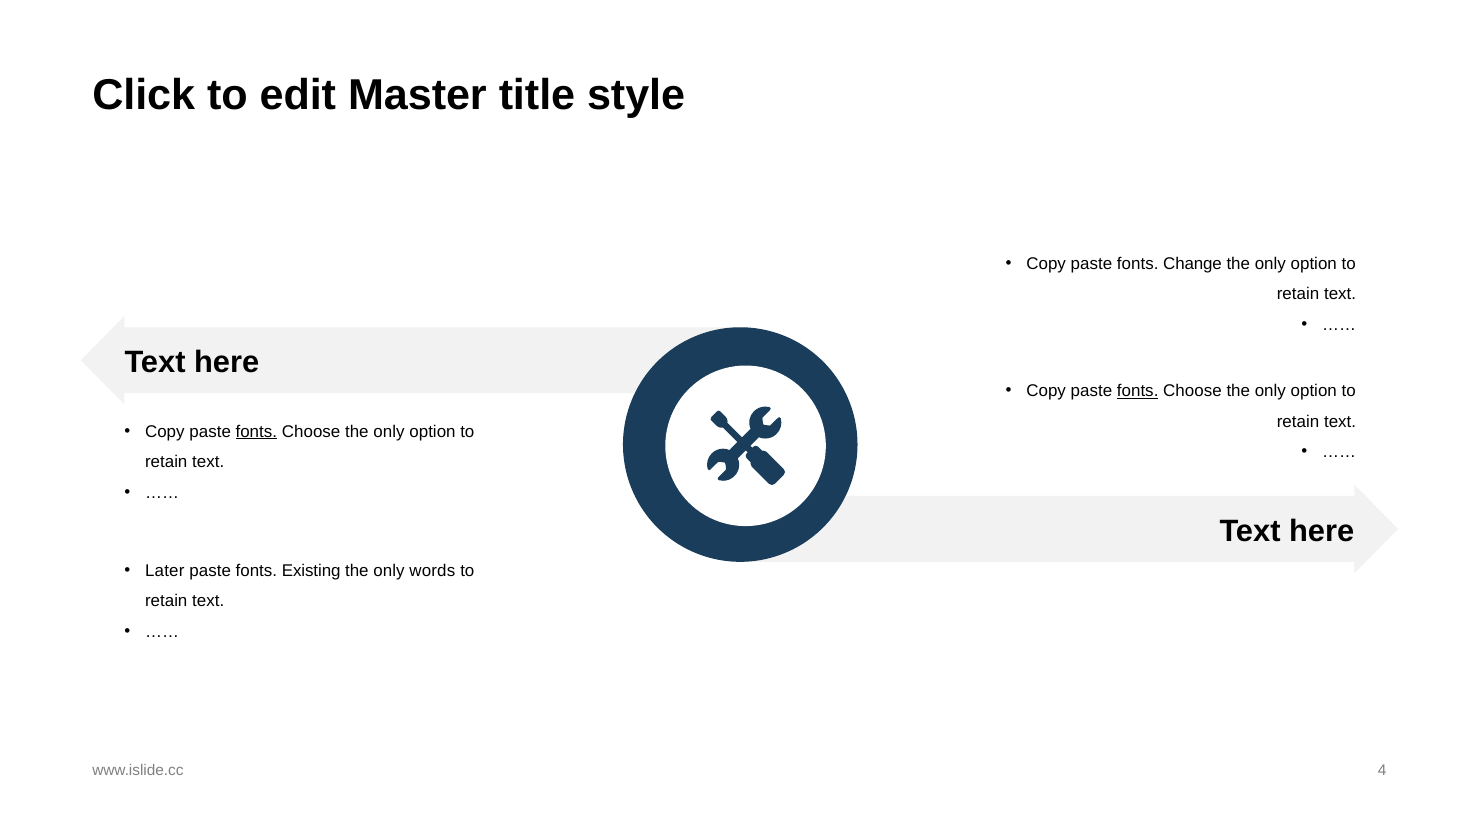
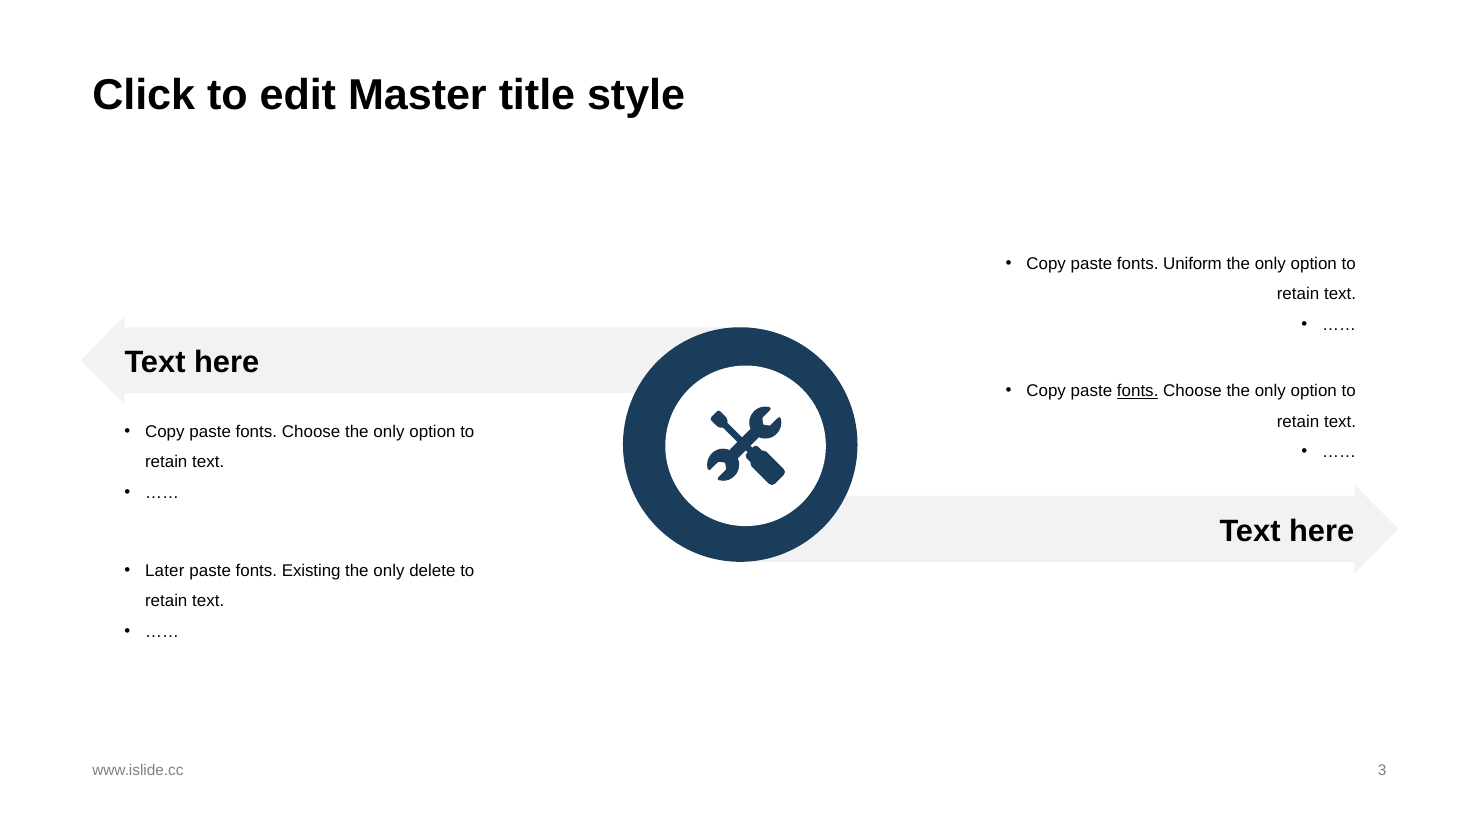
Change: Change -> Uniform (1193, 263)
fonts underline: present -> none (256, 432)
words: words -> delete (432, 571)
4: 4 -> 3 (1382, 771)
